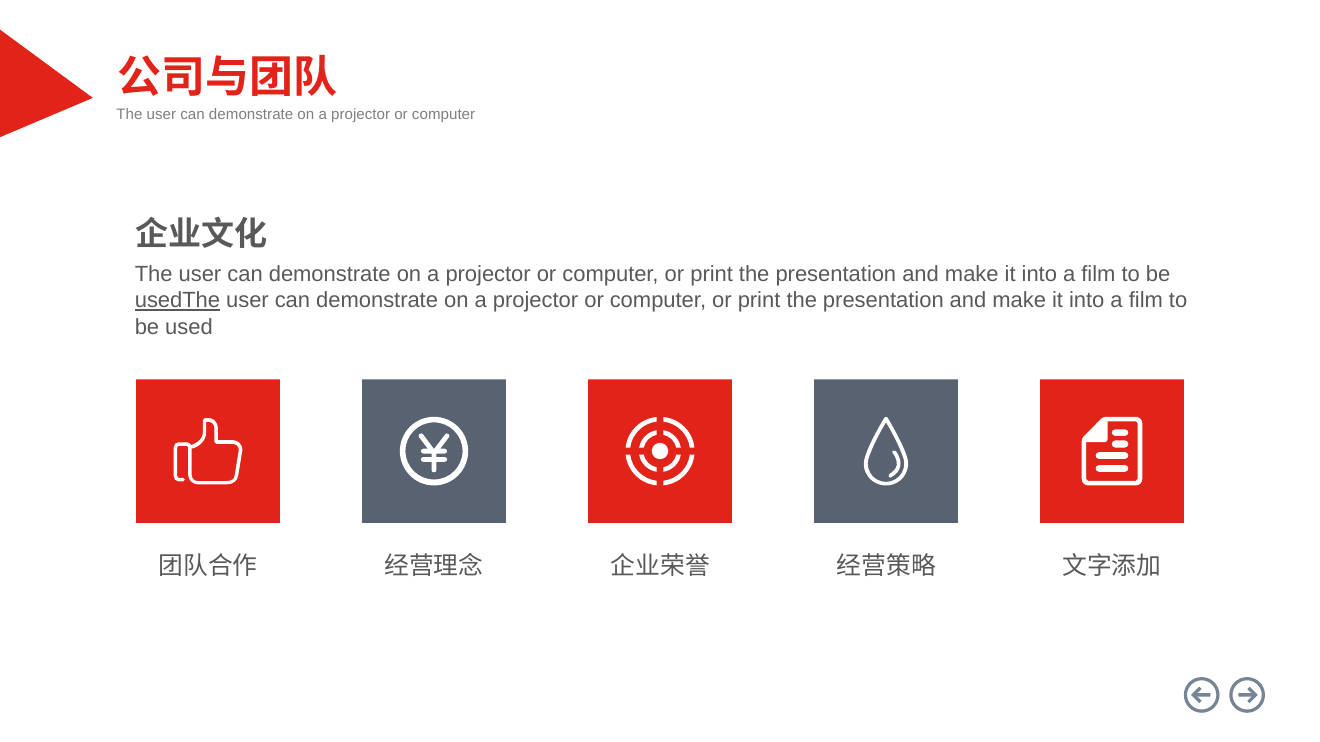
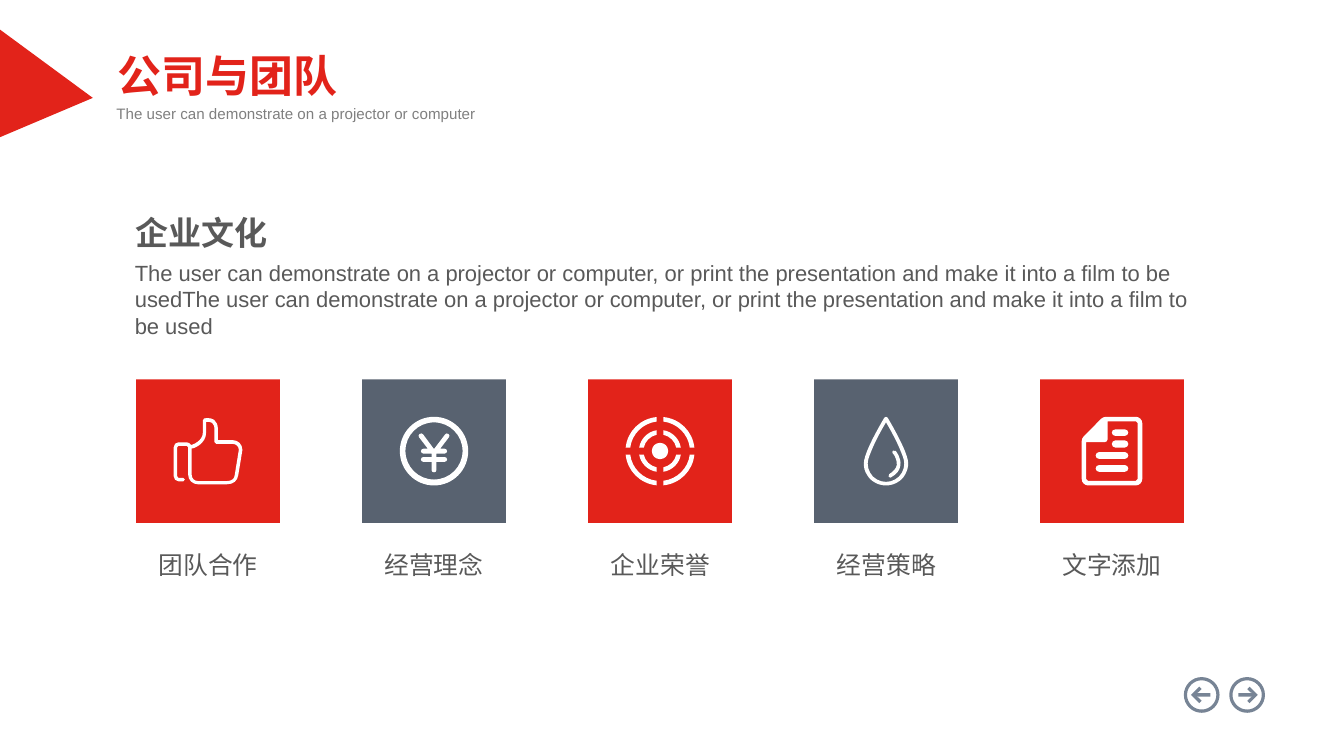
usedThe underline: present -> none (177, 301)
